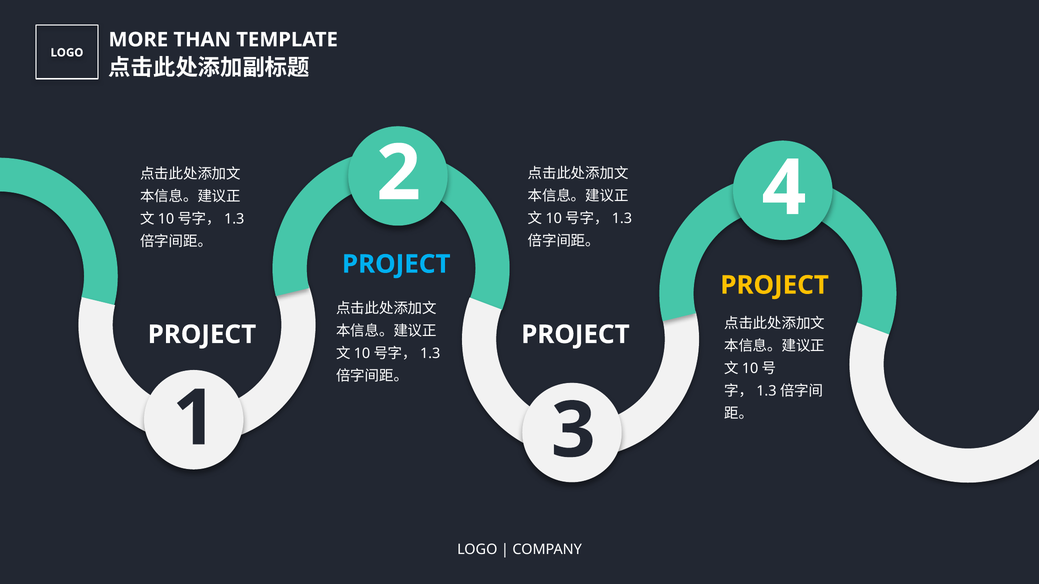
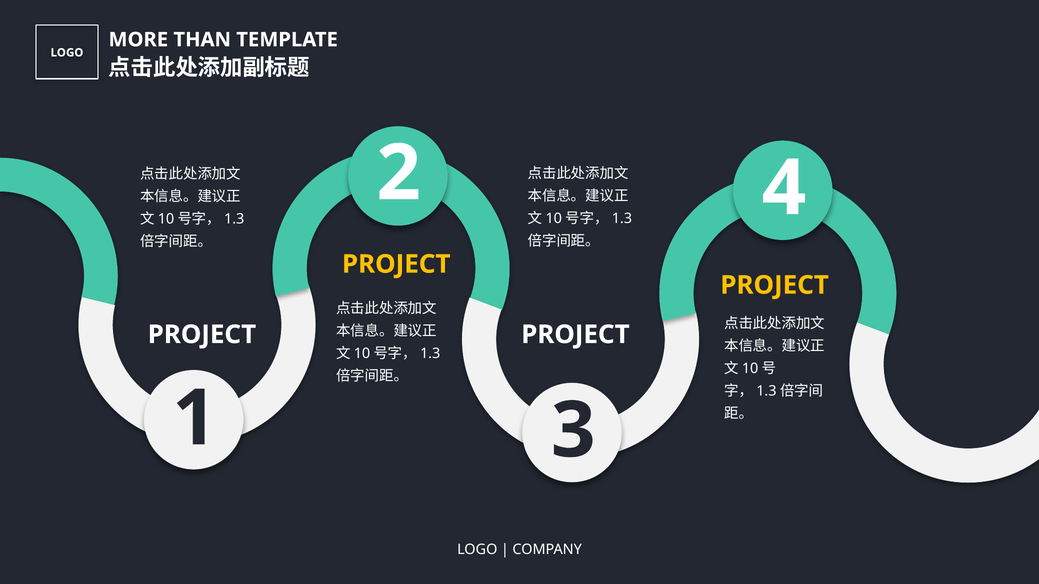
PROJECT colour: light blue -> yellow (396, 264)
